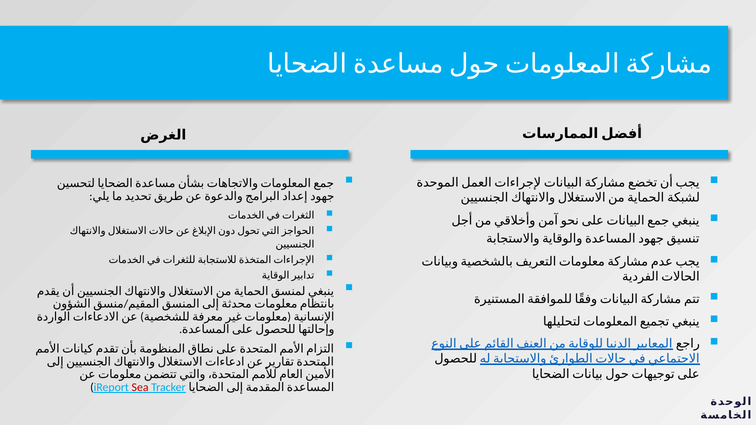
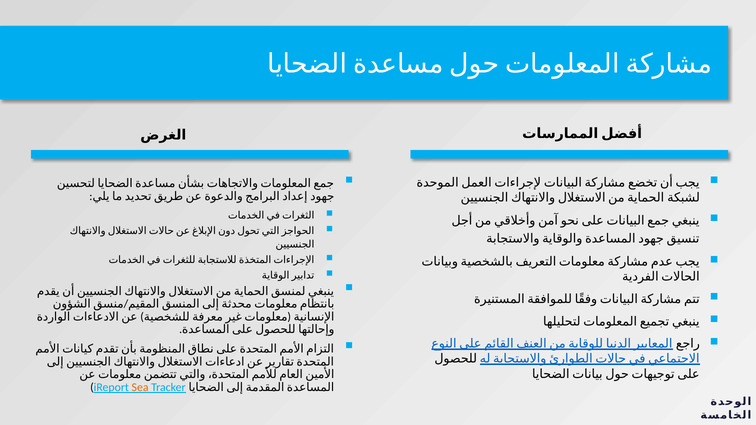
Sea colour: red -> orange (140, 388)
